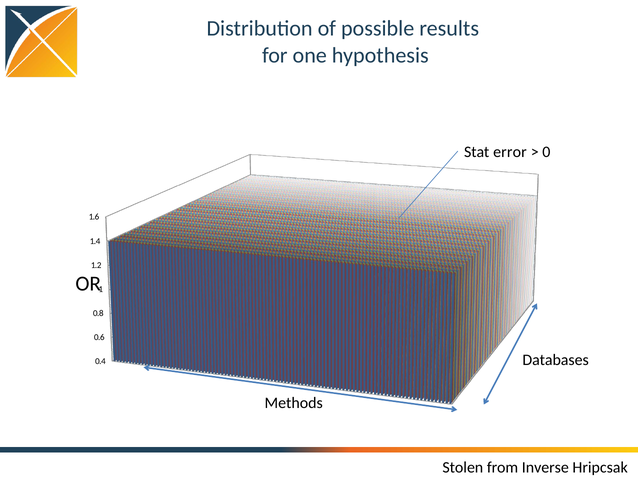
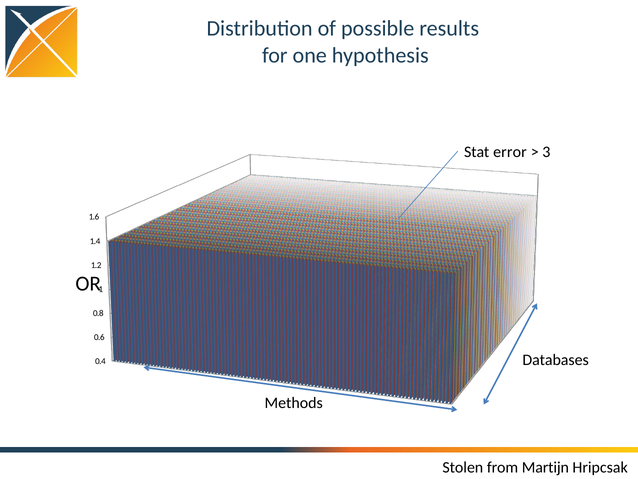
0: 0 -> 3 (546, 152)
Inverse: Inverse -> Martijn (545, 467)
